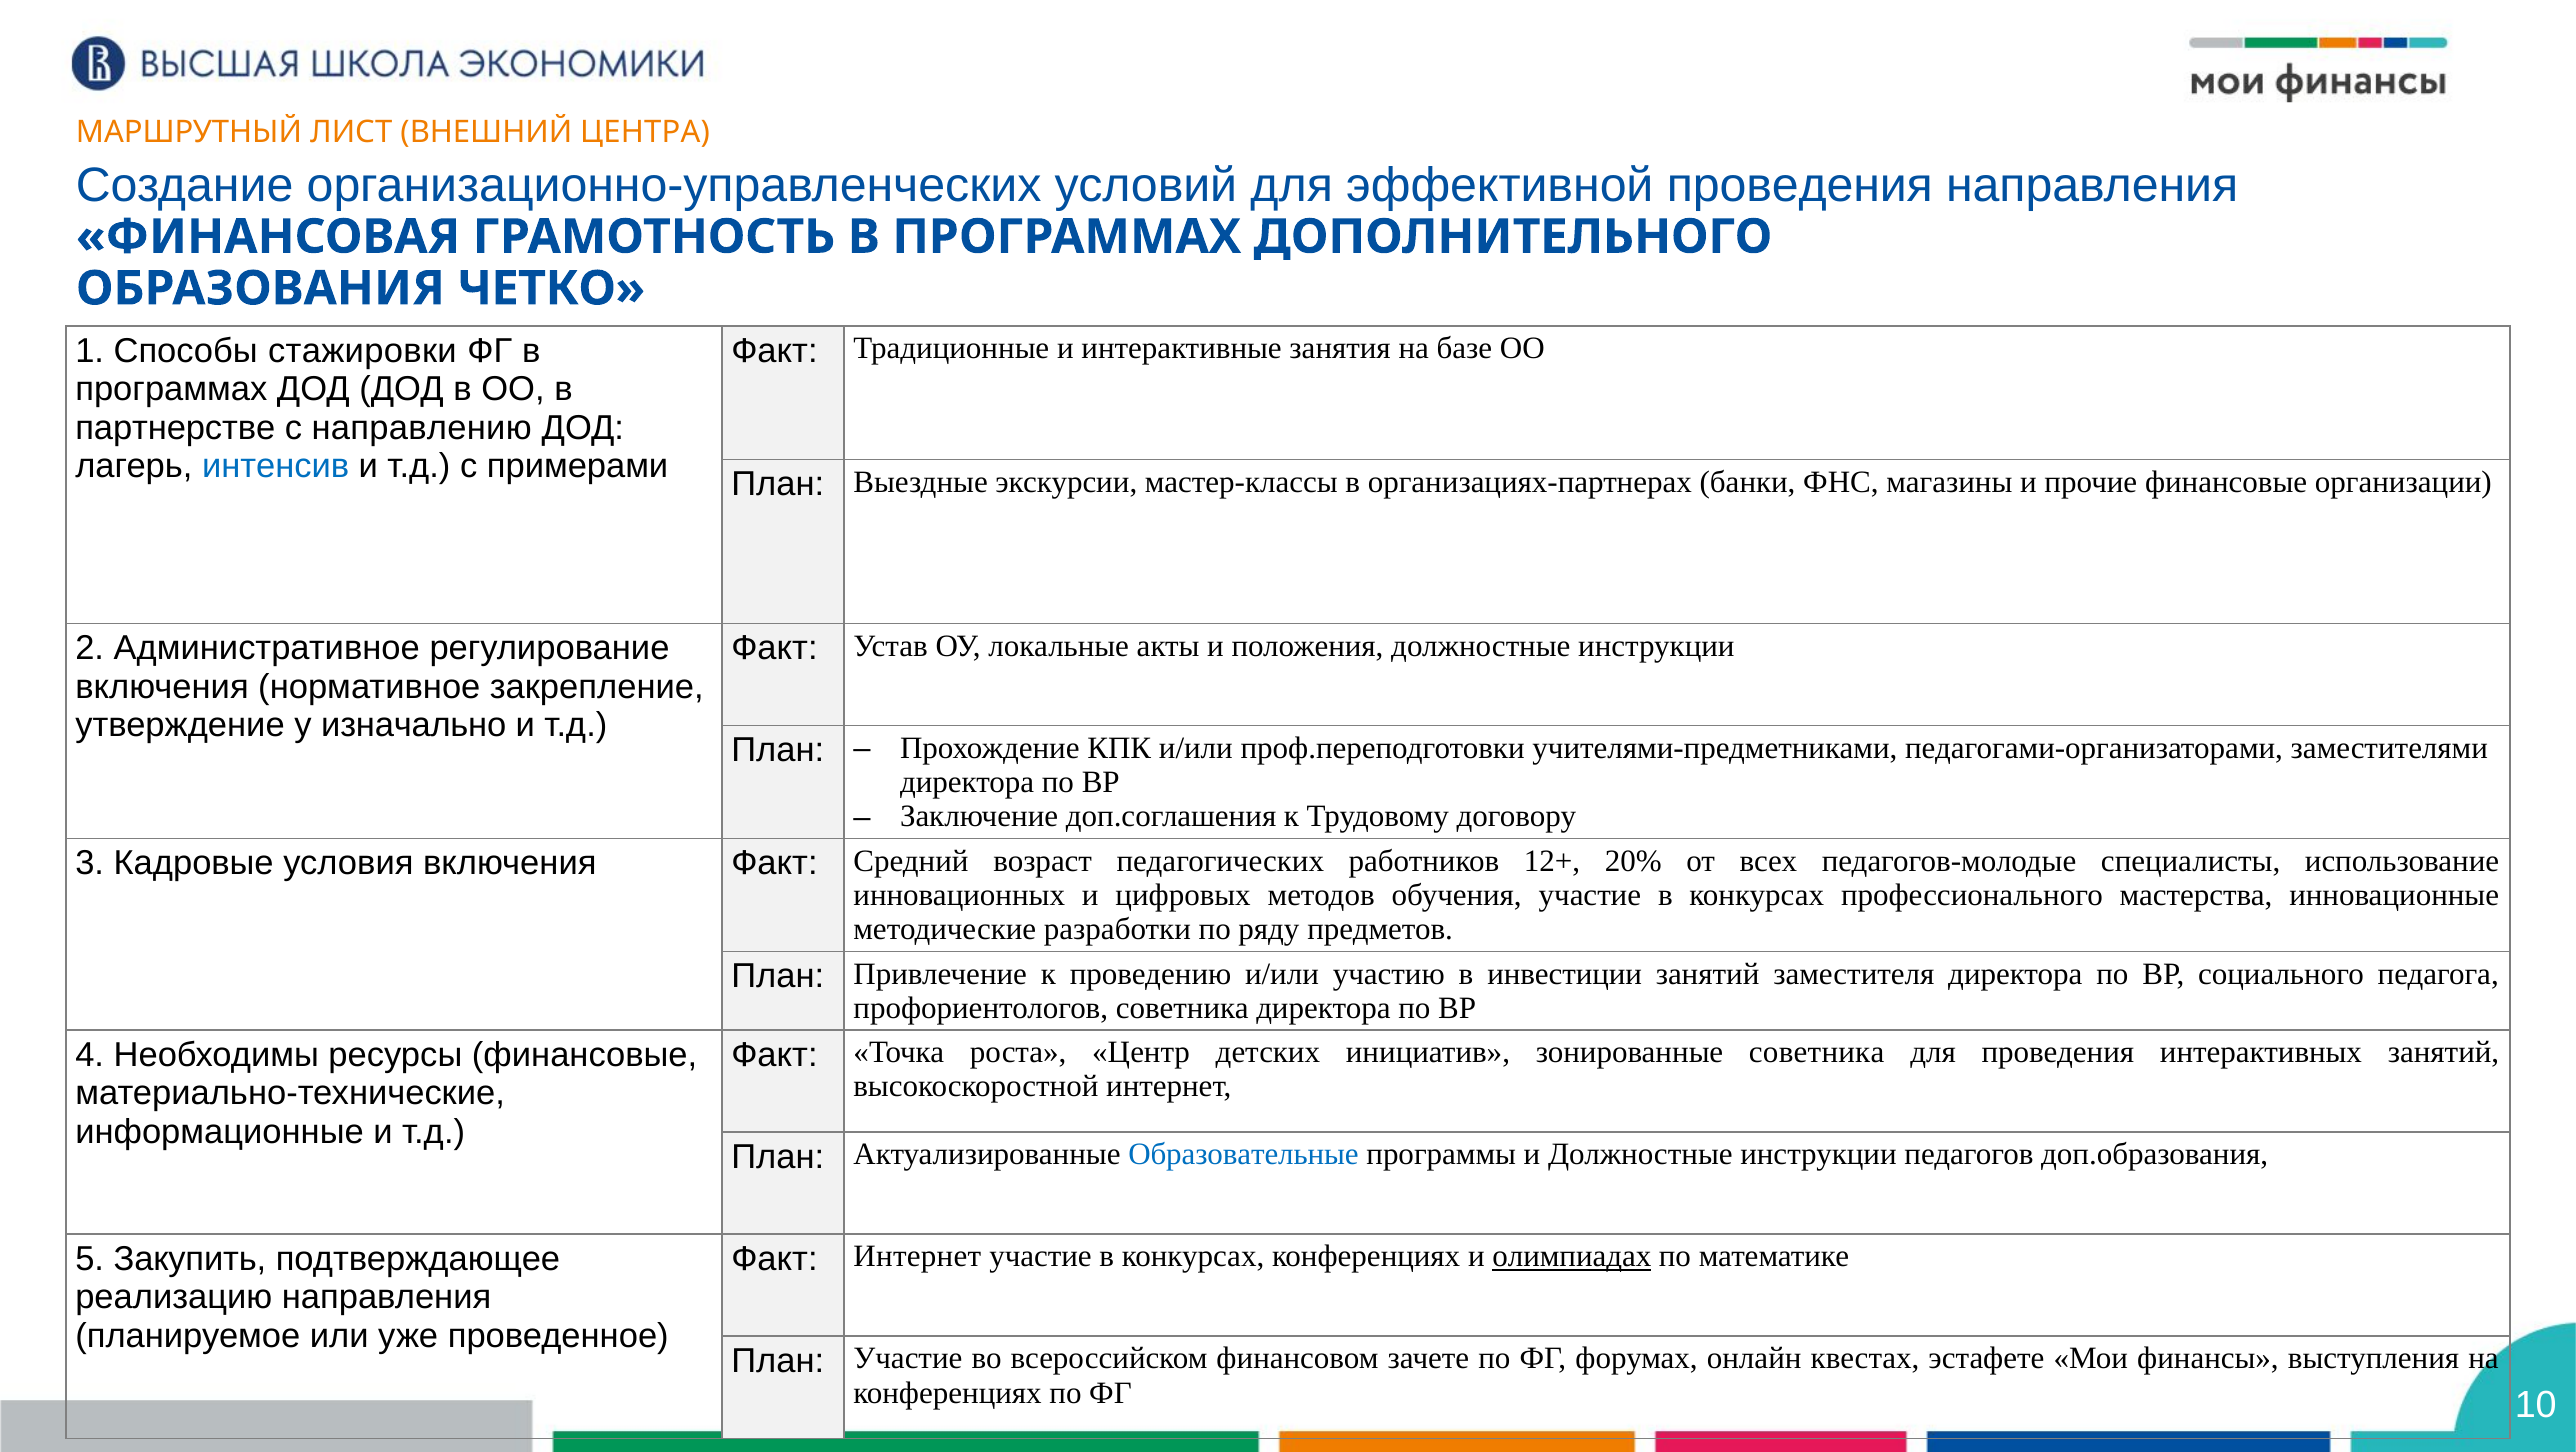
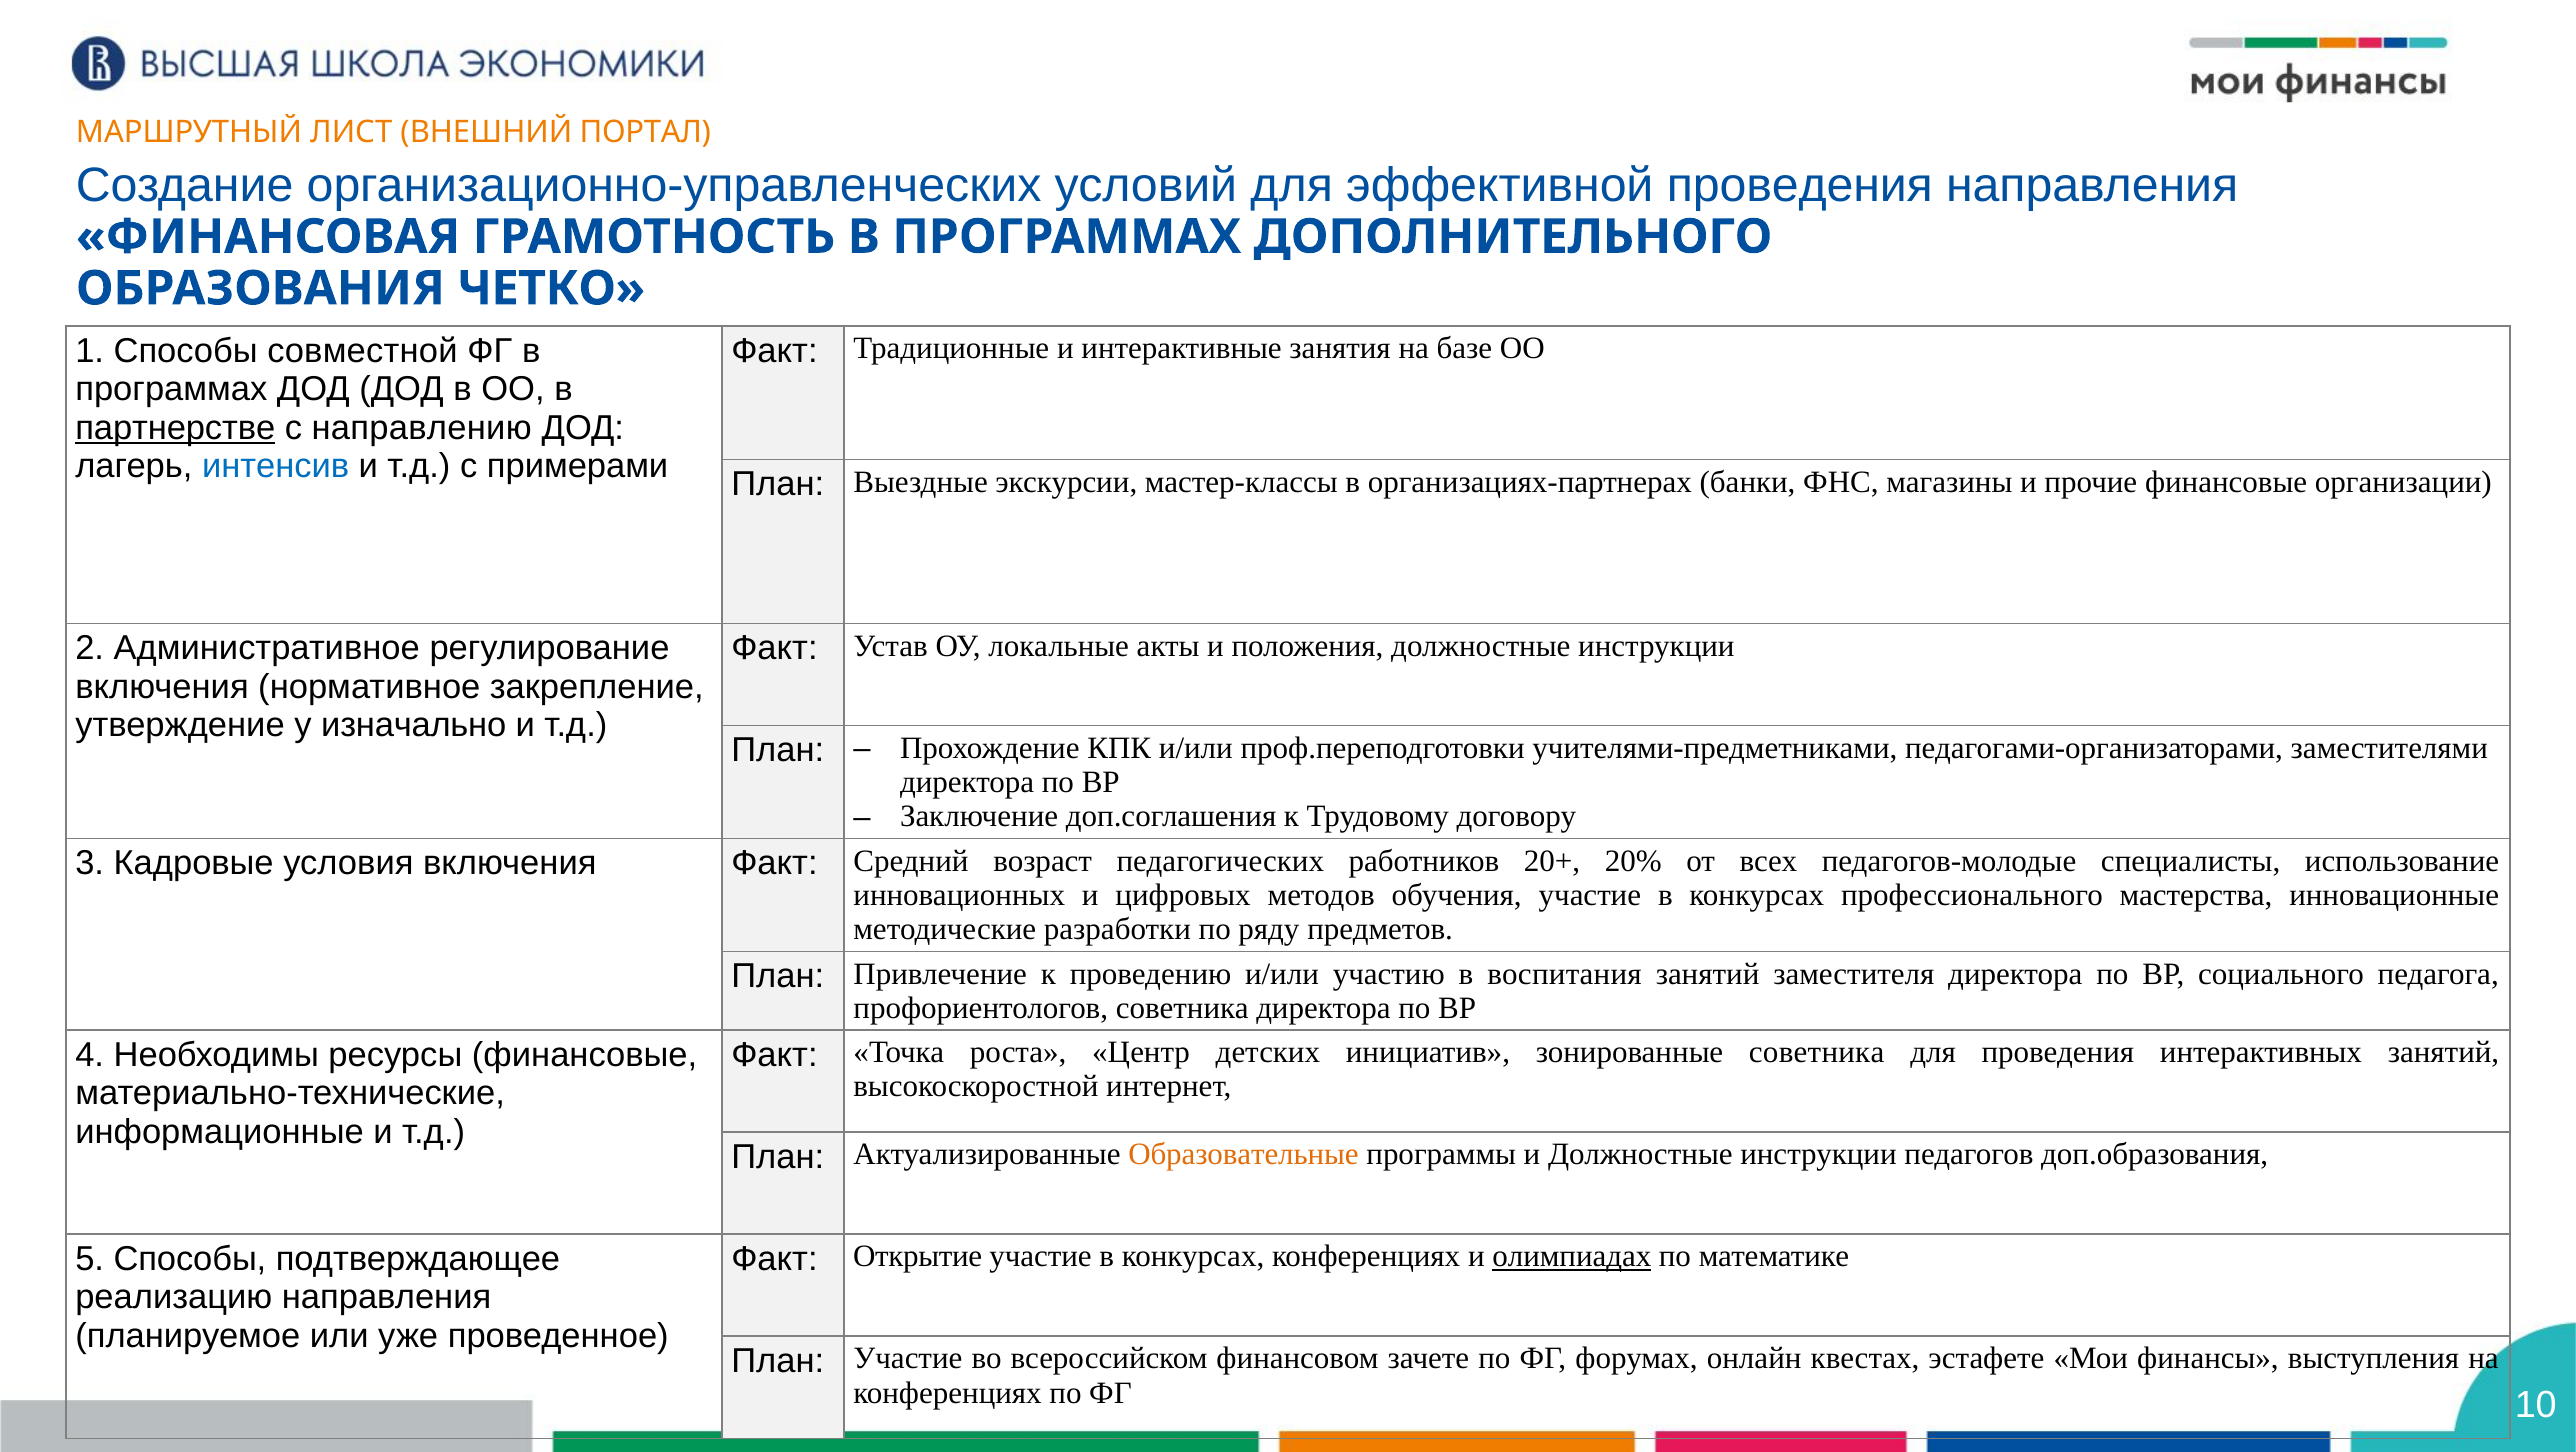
ЦЕНТРА: ЦЕНТРА -> ПОРТАЛ (645, 132)
стажировки: стажировки -> совместной (362, 351)
партнерстве underline: none -> present (175, 428)
12+: 12+ -> 20+ (1552, 861)
инвестиции: инвестиции -> воспитания (1564, 974)
Образовательные colour: blue -> orange (1243, 1154)
5 Закупить: Закупить -> Способы (190, 1259)
Факт Интернет: Интернет -> Открытие (918, 1256)
